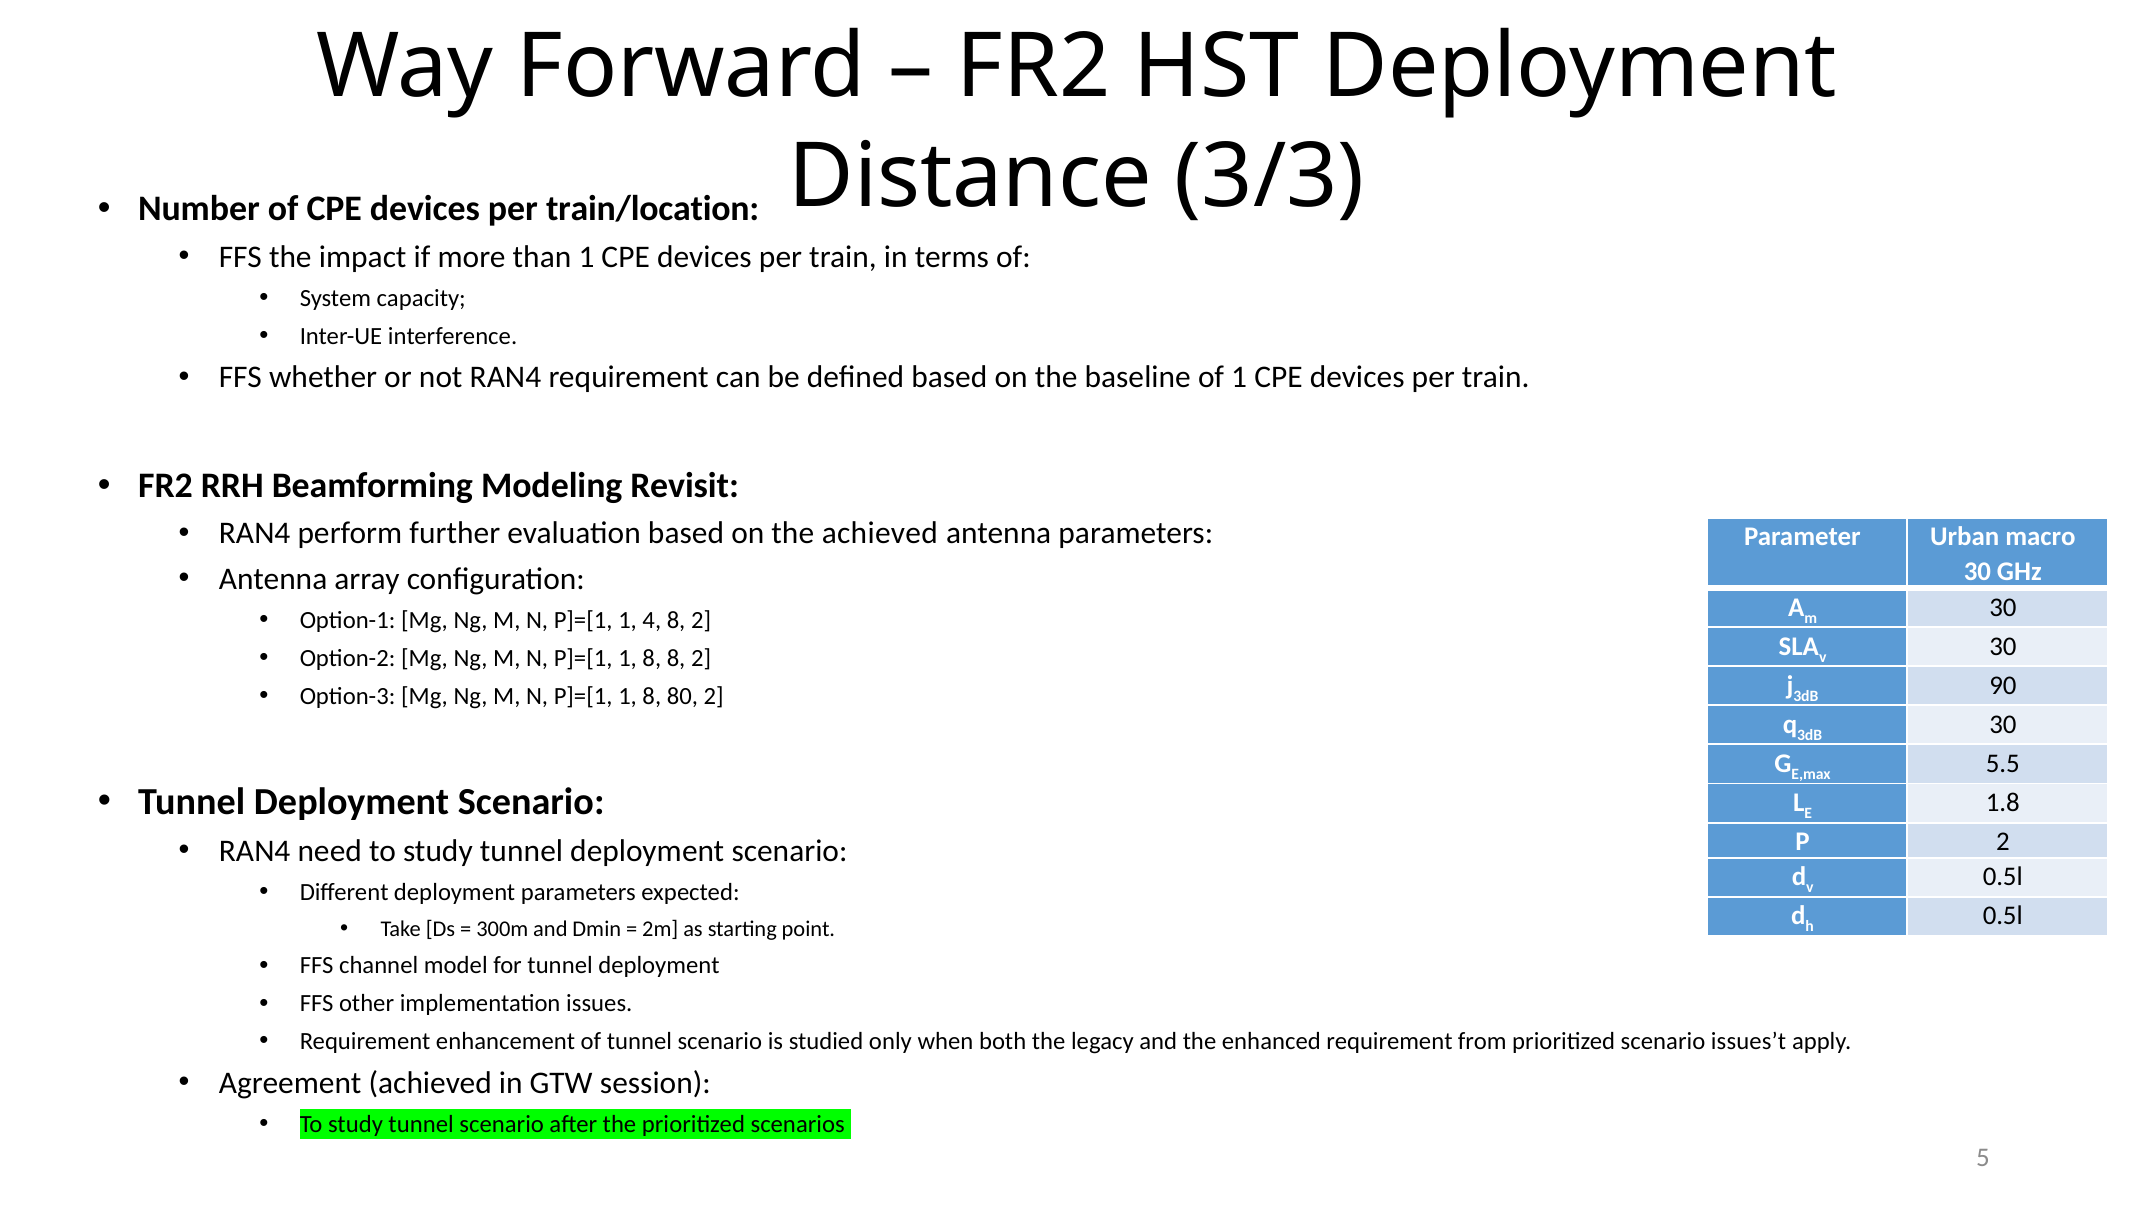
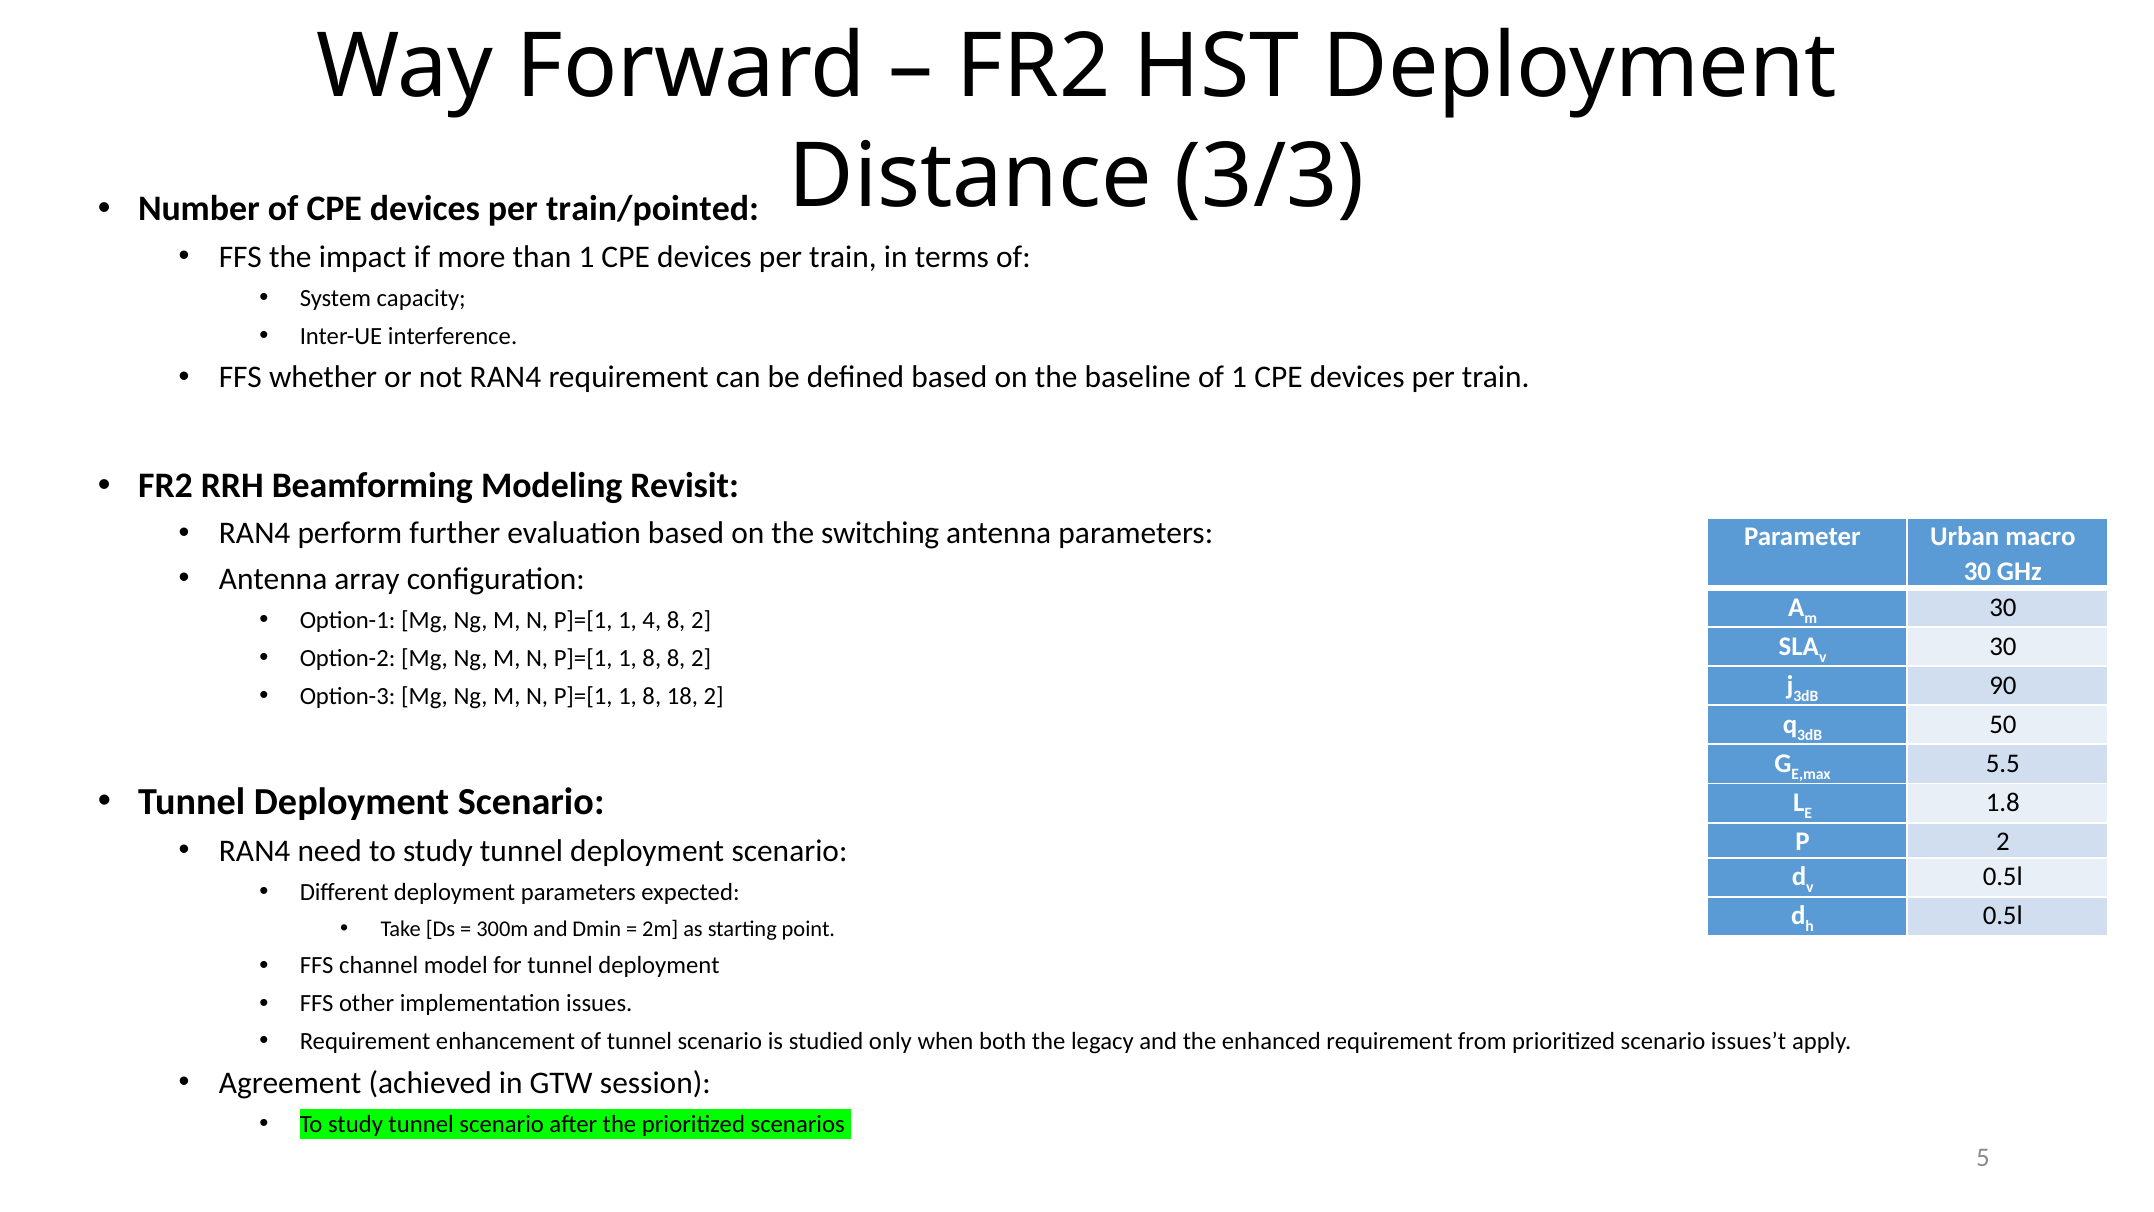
train/location: train/location -> train/pointed (653, 209)
the achieved: achieved -> switching (880, 533)
80: 80 -> 18 (682, 696)
30: 30 -> 50 (2003, 724)
